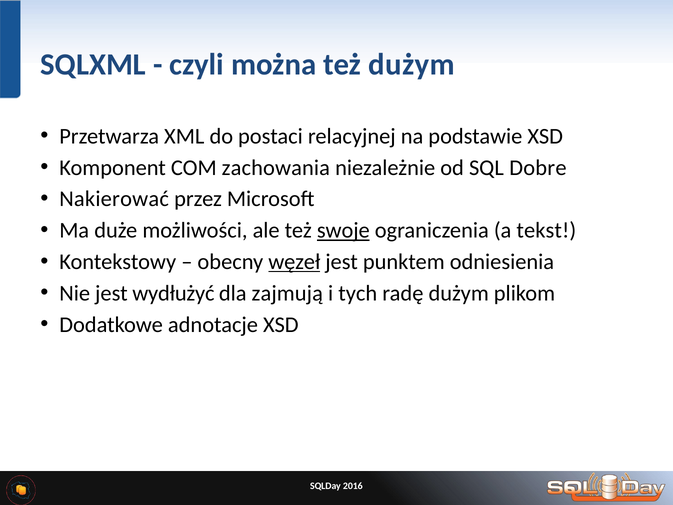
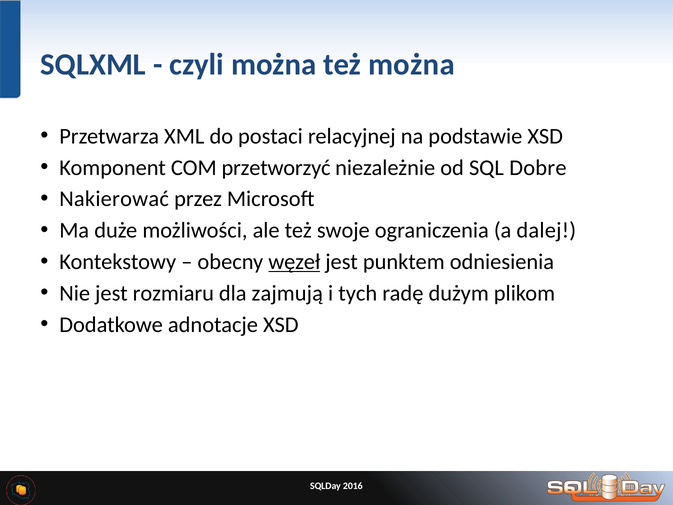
też dużym: dużym -> można (411, 64)
zachowania: zachowania -> przetworzyć (276, 168)
swoje underline: present -> none (343, 230)
tekst: tekst -> dalej (546, 230)
wydłużyć: wydłużyć -> rozmiaru (173, 293)
